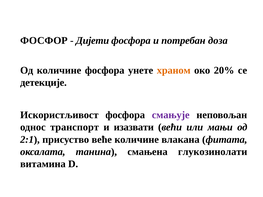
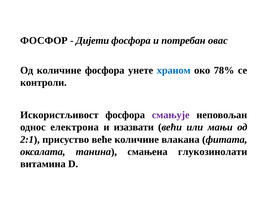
доза: доза -> овас (218, 41)
храном colour: orange -> blue (174, 70)
20%: 20% -> 78% (224, 70)
детекције: детекције -> контроли (43, 83)
транспорт: транспорт -> електрона (75, 127)
